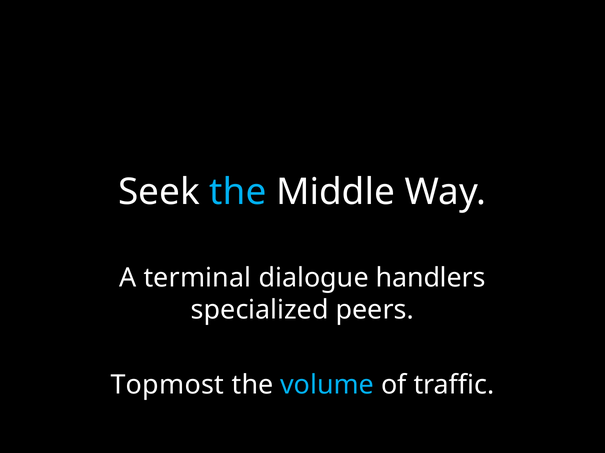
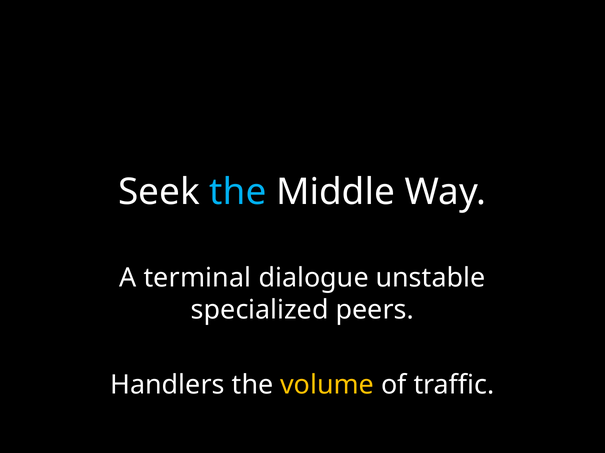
handlers: handlers -> unstable (430, 278)
Topmost: Topmost -> Handlers (167, 386)
volume colour: light blue -> yellow (327, 386)
